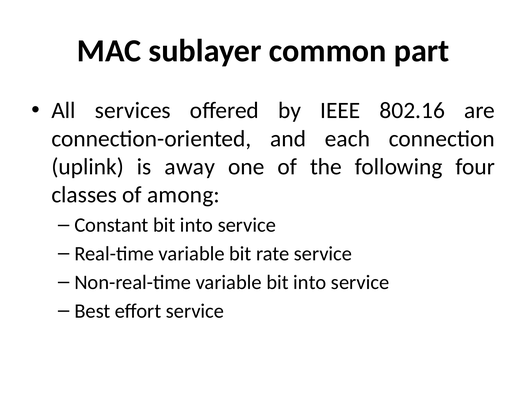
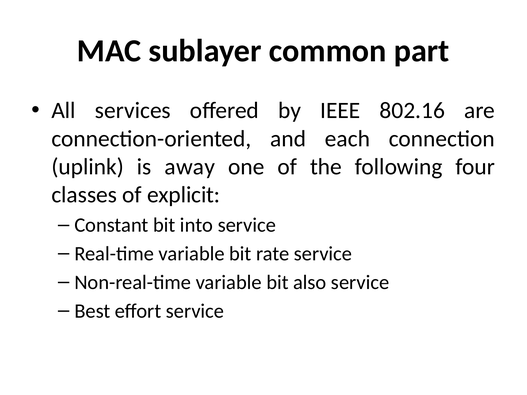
among: among -> explicit (184, 195)
variable bit into: into -> also (310, 283)
